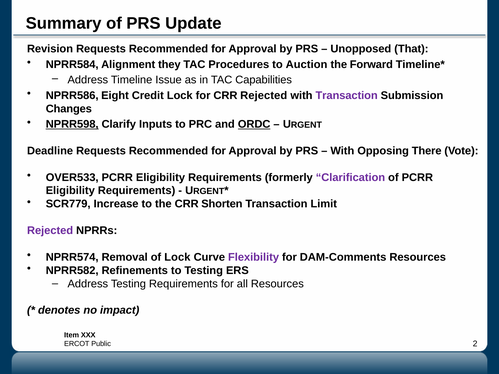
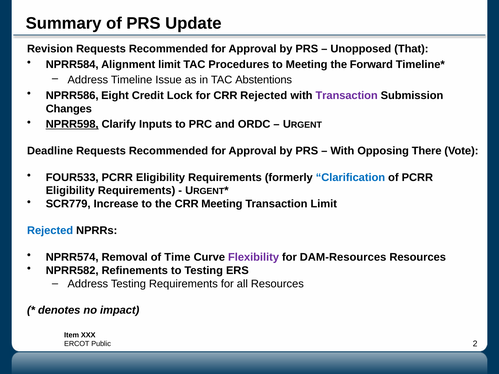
Alignment they: they -> limit (169, 64)
to Auction: Auction -> Meeting (307, 64)
Capabilities: Capabilities -> Abstentions (264, 80)
ORDC underline: present -> none (254, 124)
OVER533: OVER533 -> FOUR533 (72, 177)
Clarification colour: purple -> blue (350, 177)
CRR Shorten: Shorten -> Meeting (222, 204)
Rejected colour: purple -> blue (50, 231)
of Lock: Lock -> Time (177, 257)
DAM-Comments: DAM-Comments -> DAM-Resources (343, 257)
